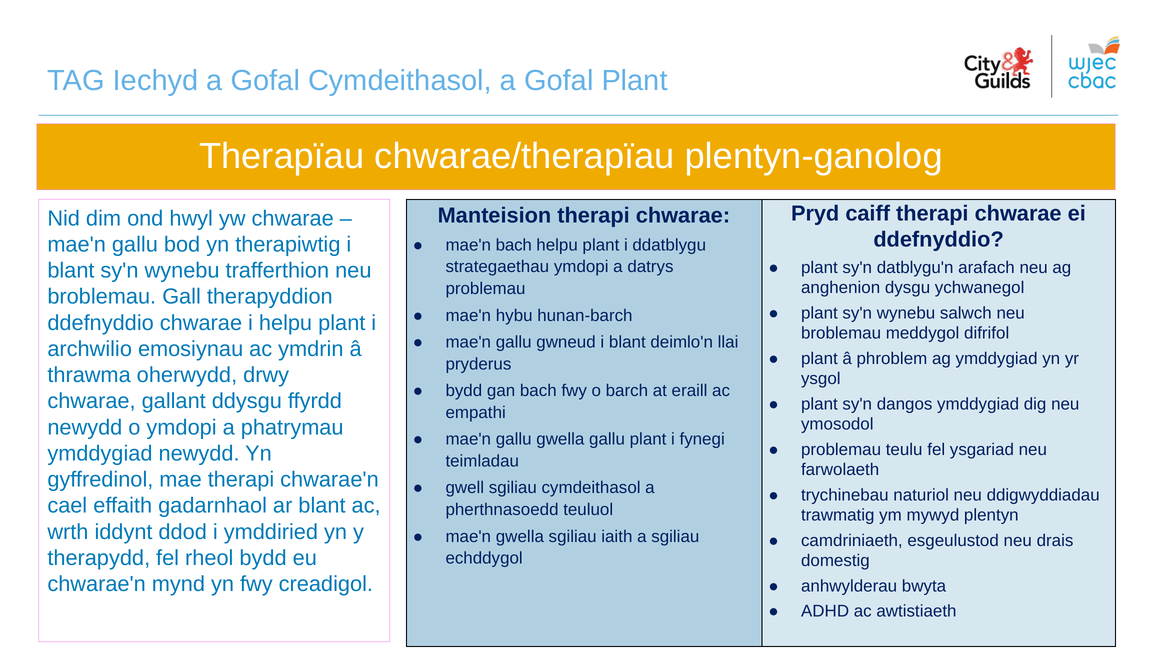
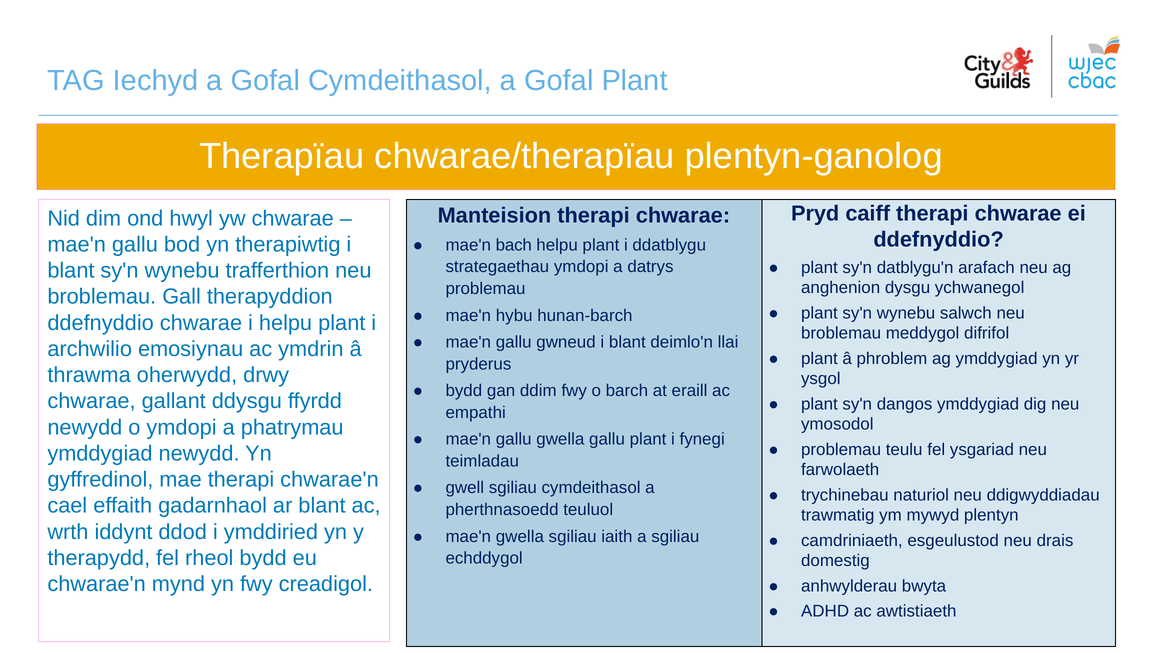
gan bach: bach -> ddim (538, 391)
